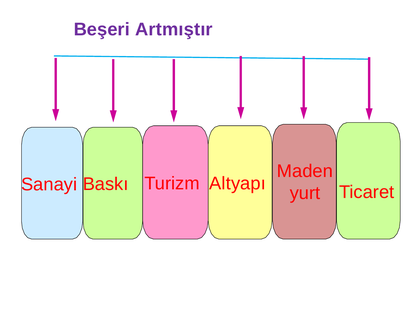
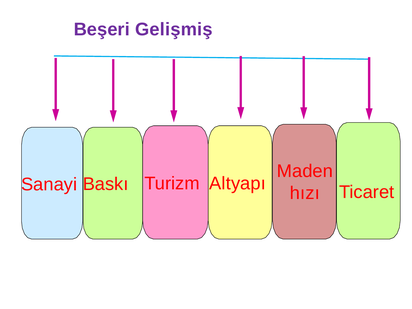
Artmıştır: Artmıştır -> Gelişmiş (174, 29)
yurt: yurt -> hızı (305, 193)
